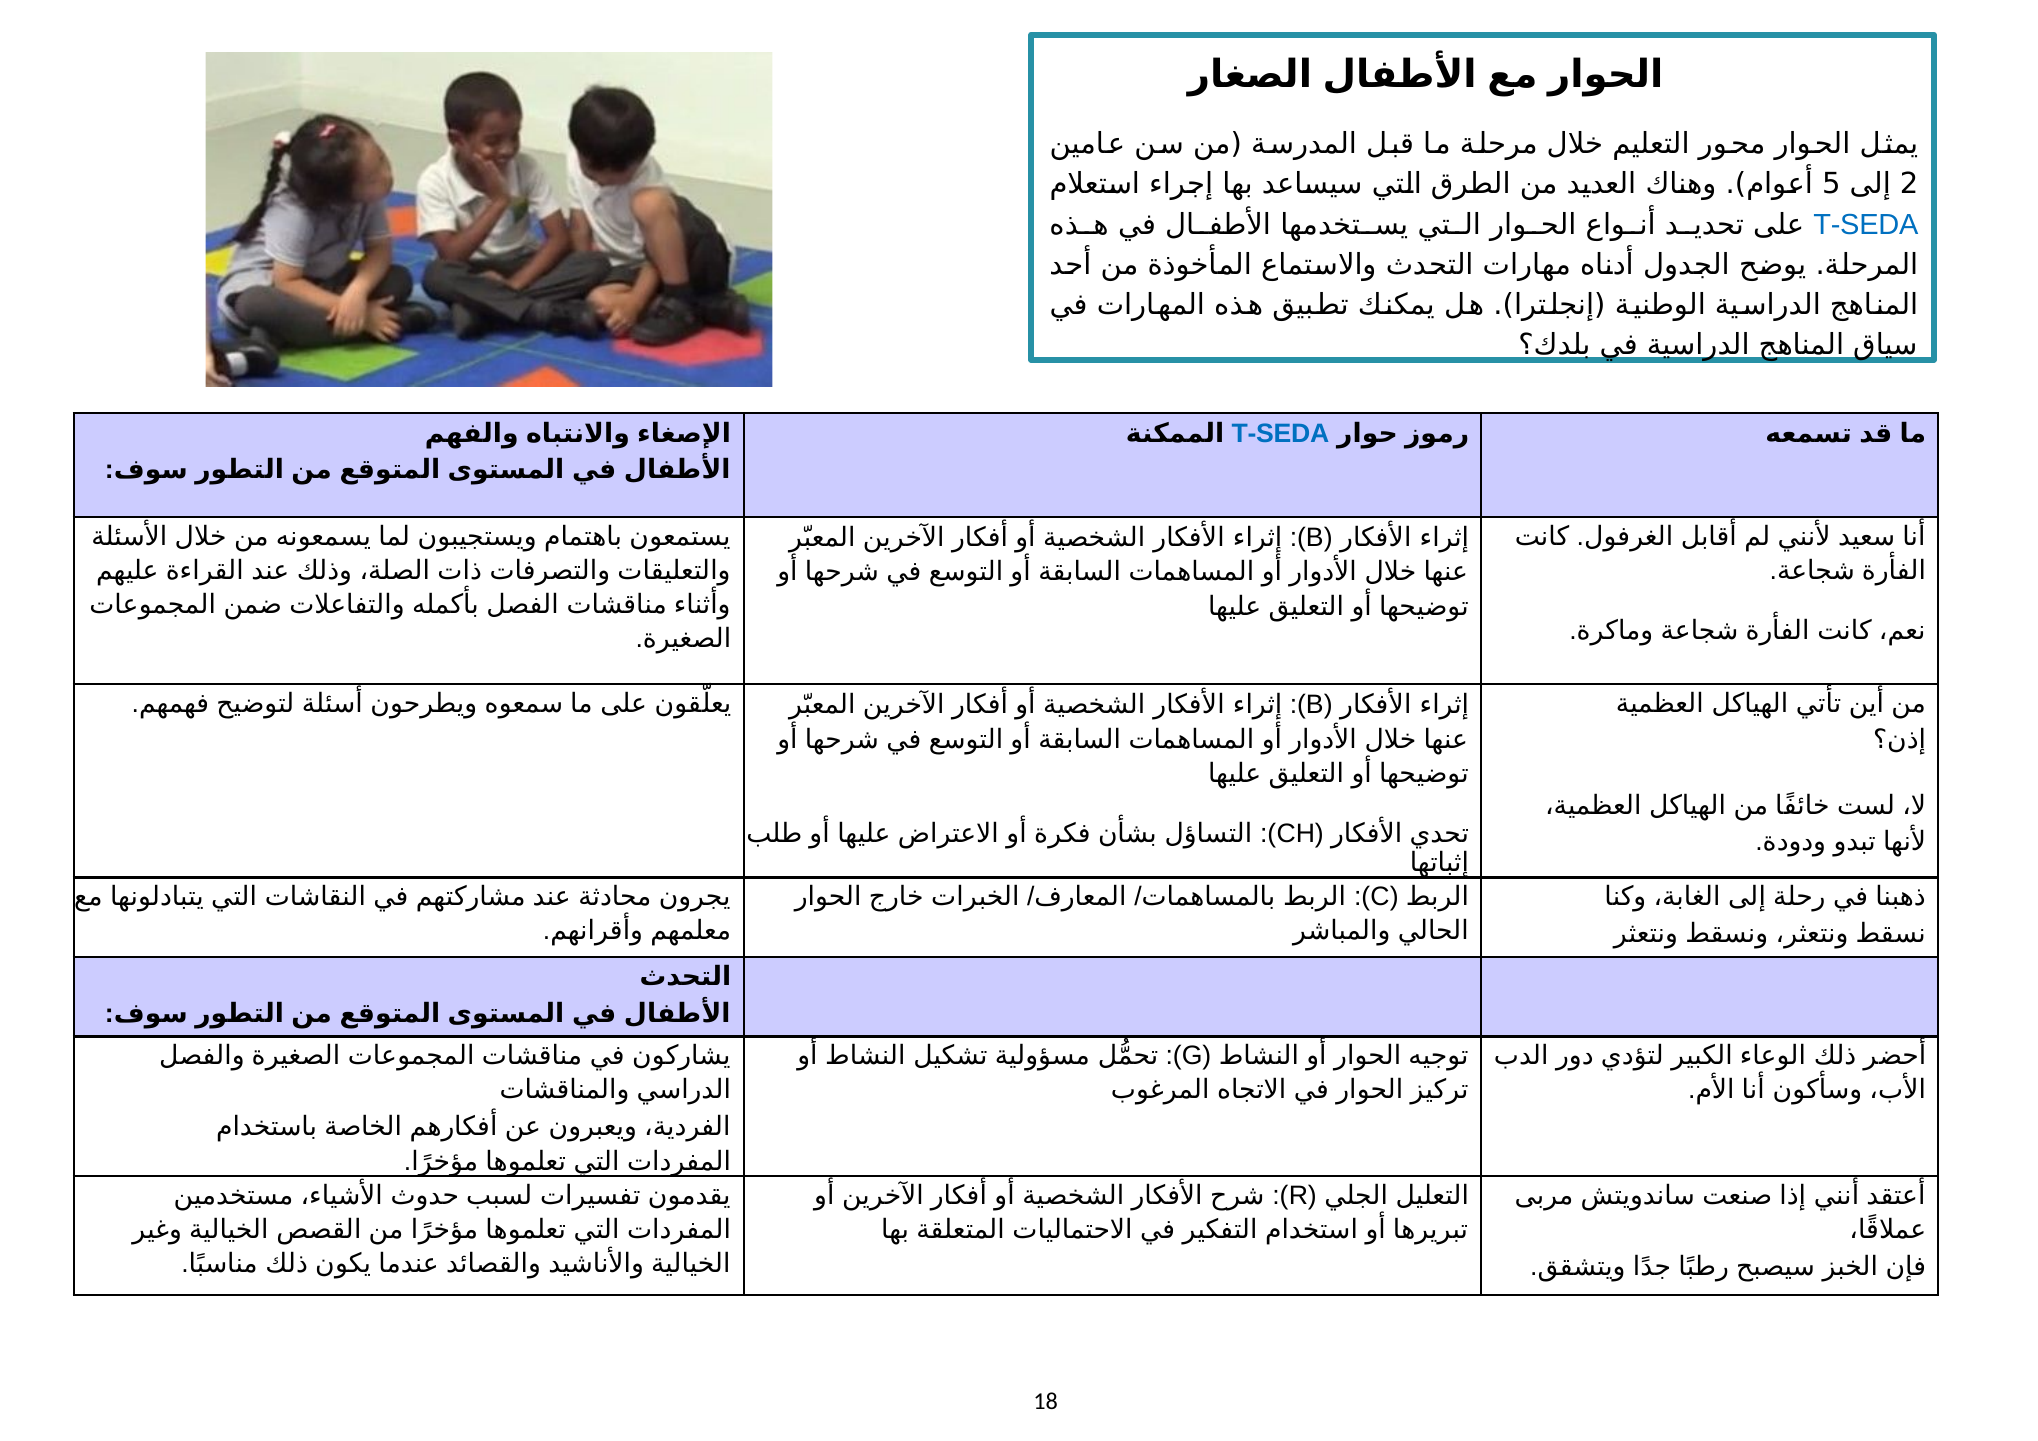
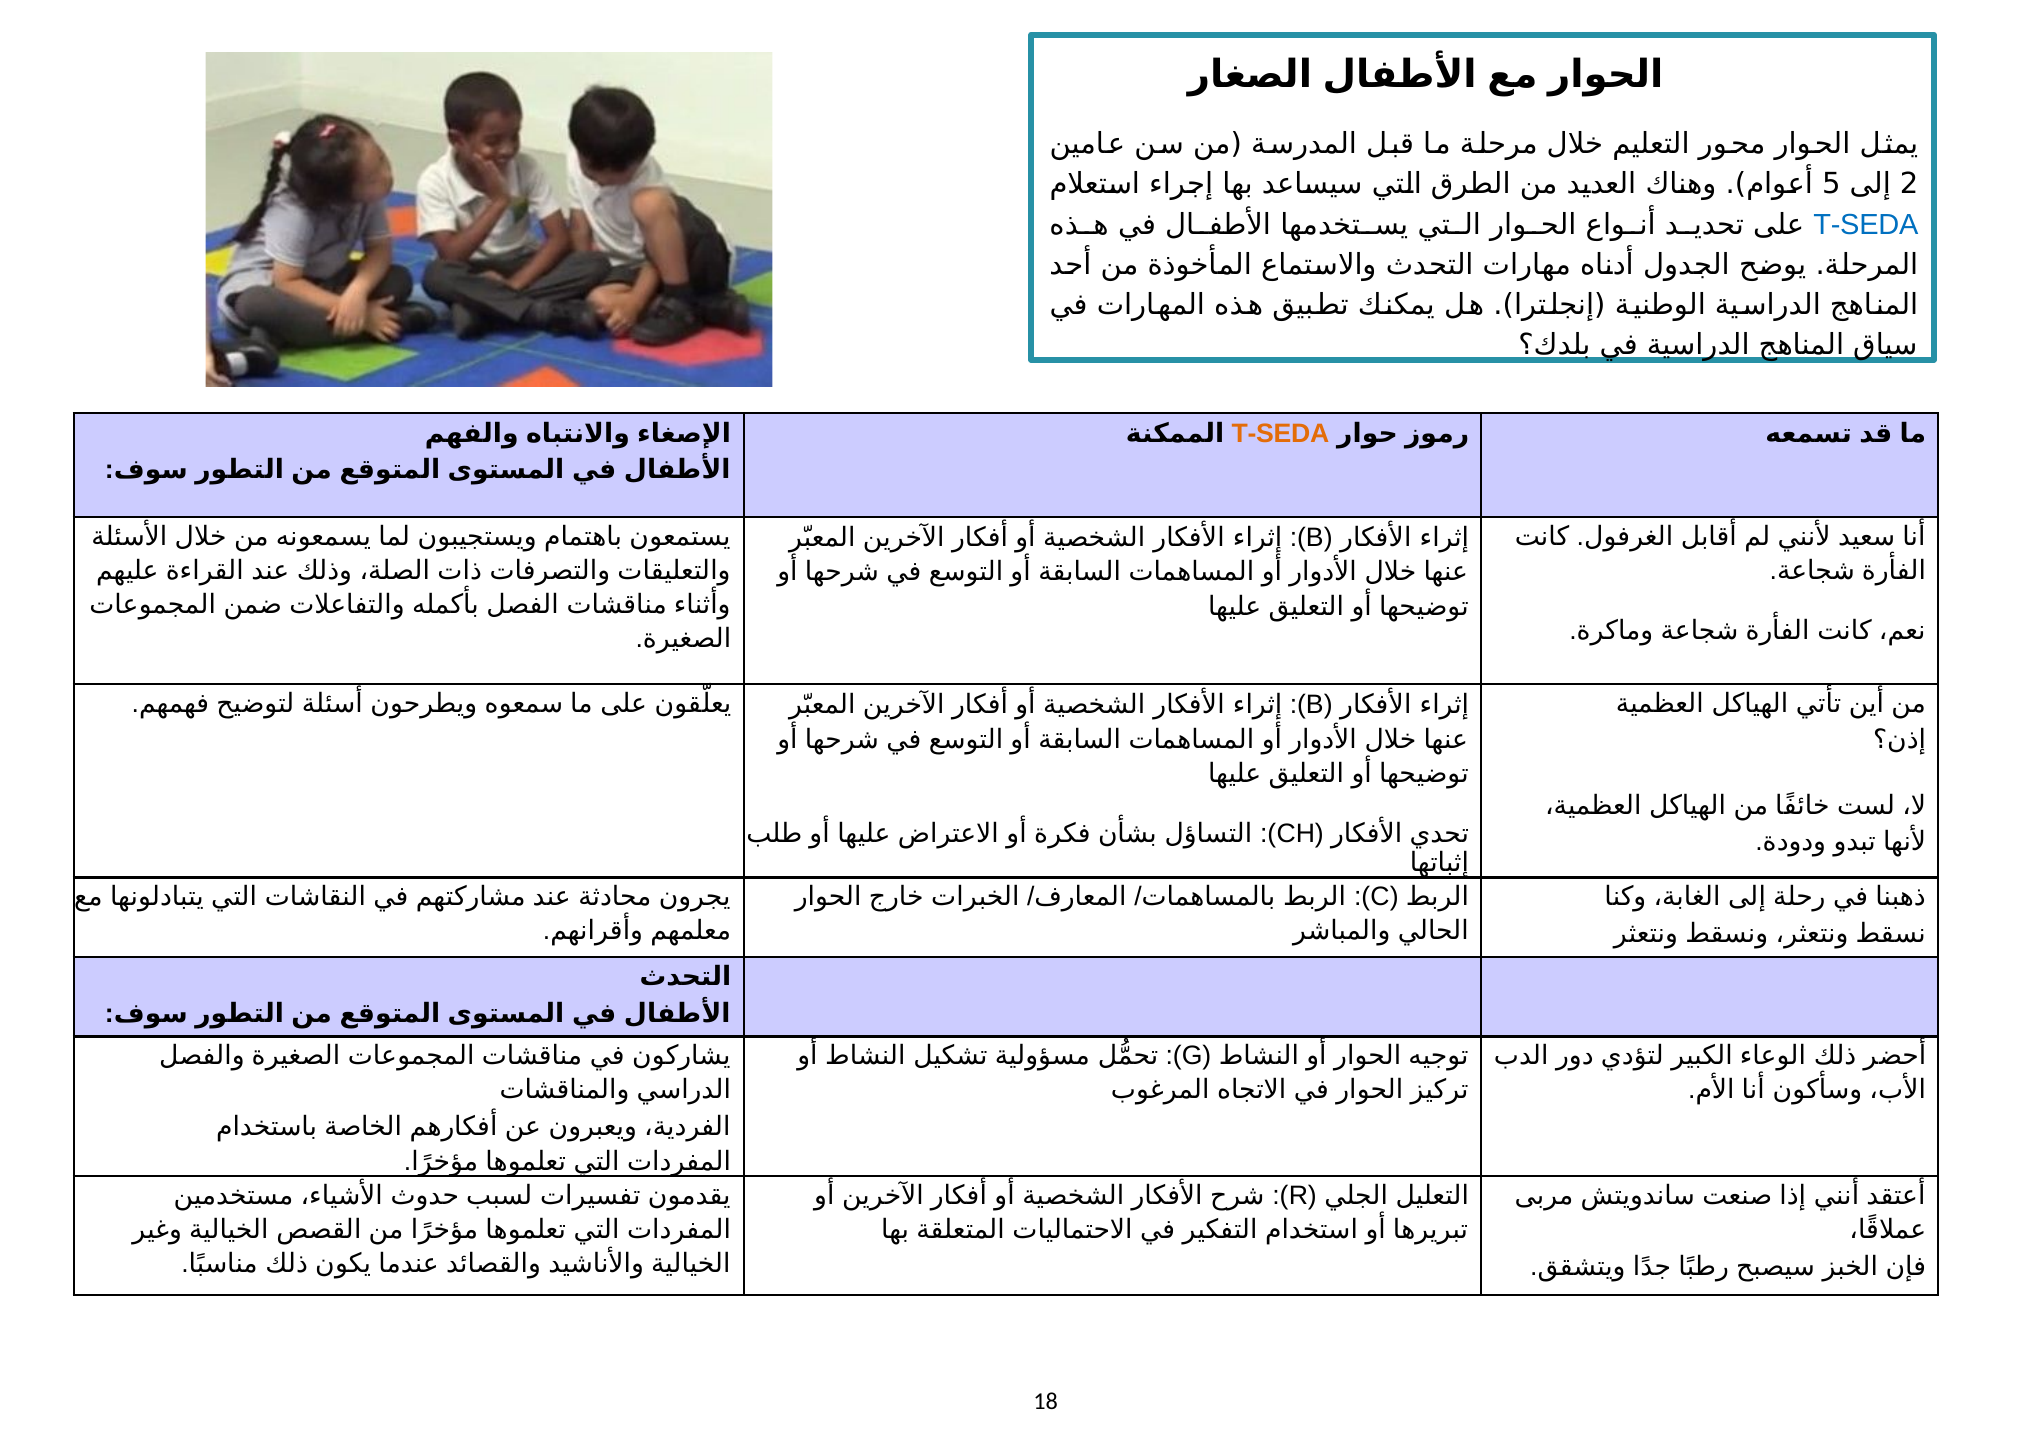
T-SEDA colour: blue -> orange (1281, 434)
